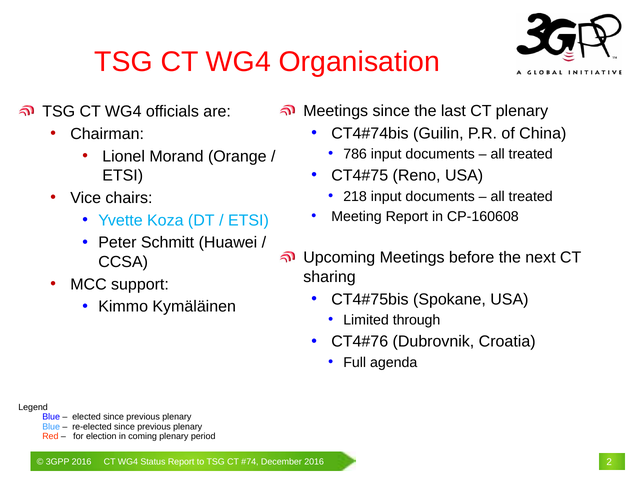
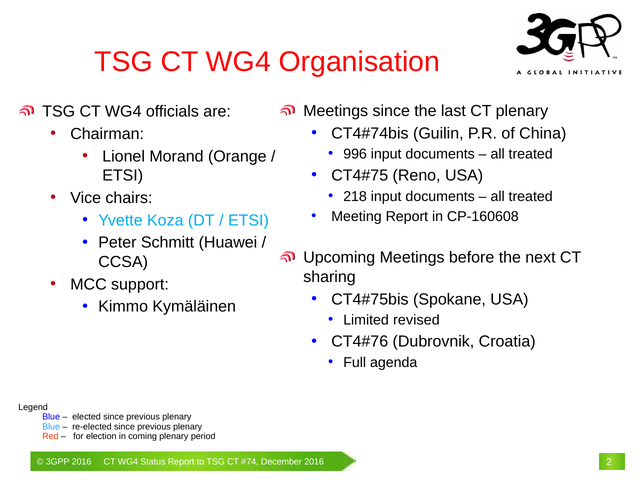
786: 786 -> 996 (355, 154)
through: through -> revised (416, 320)
